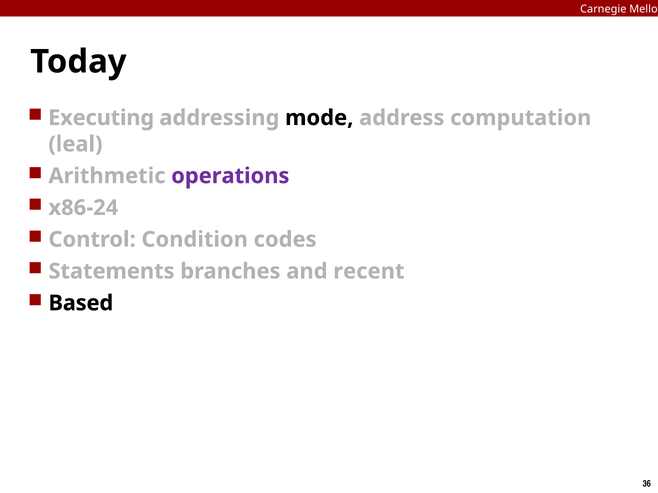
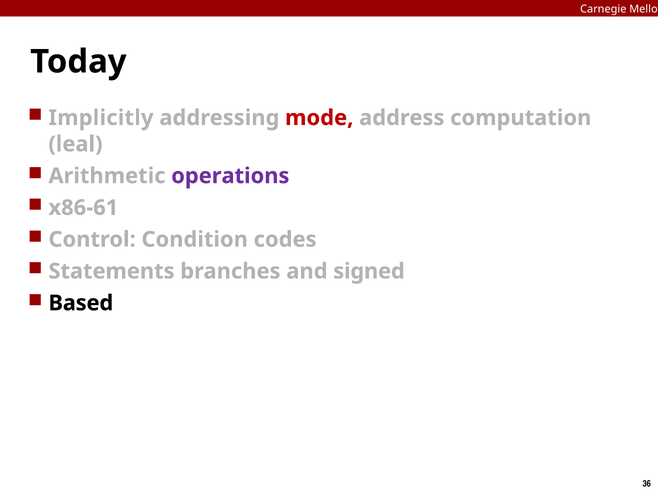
Executing: Executing -> Implicitly (101, 118)
mode colour: black -> red (319, 118)
x86-24: x86-24 -> x86-61 (83, 208)
recent: recent -> signed (369, 272)
